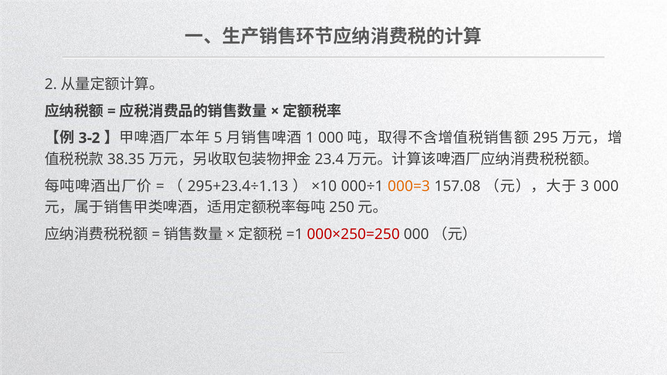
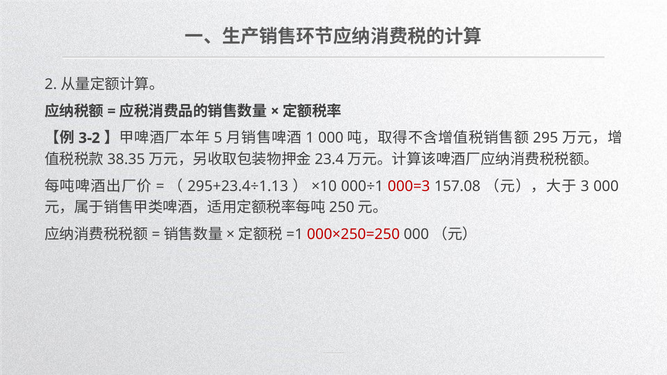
000=3 colour: orange -> red (409, 186)
